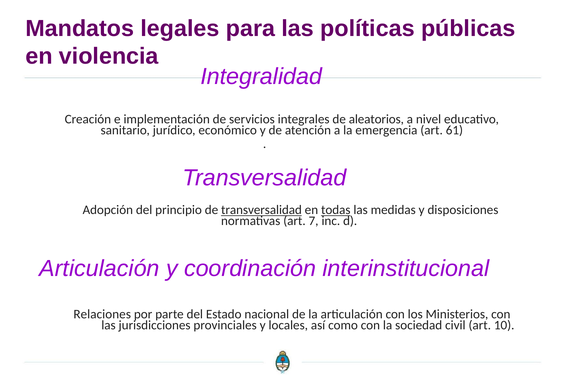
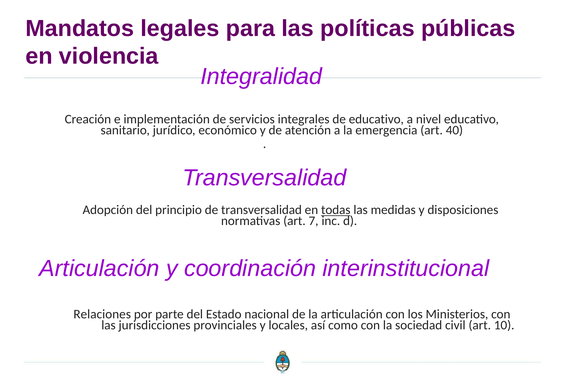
de aleatorios: aleatorios -> educativo (376, 119)
61: 61 -> 40 (454, 130)
transversalidad underline: present -> none (261, 210)
